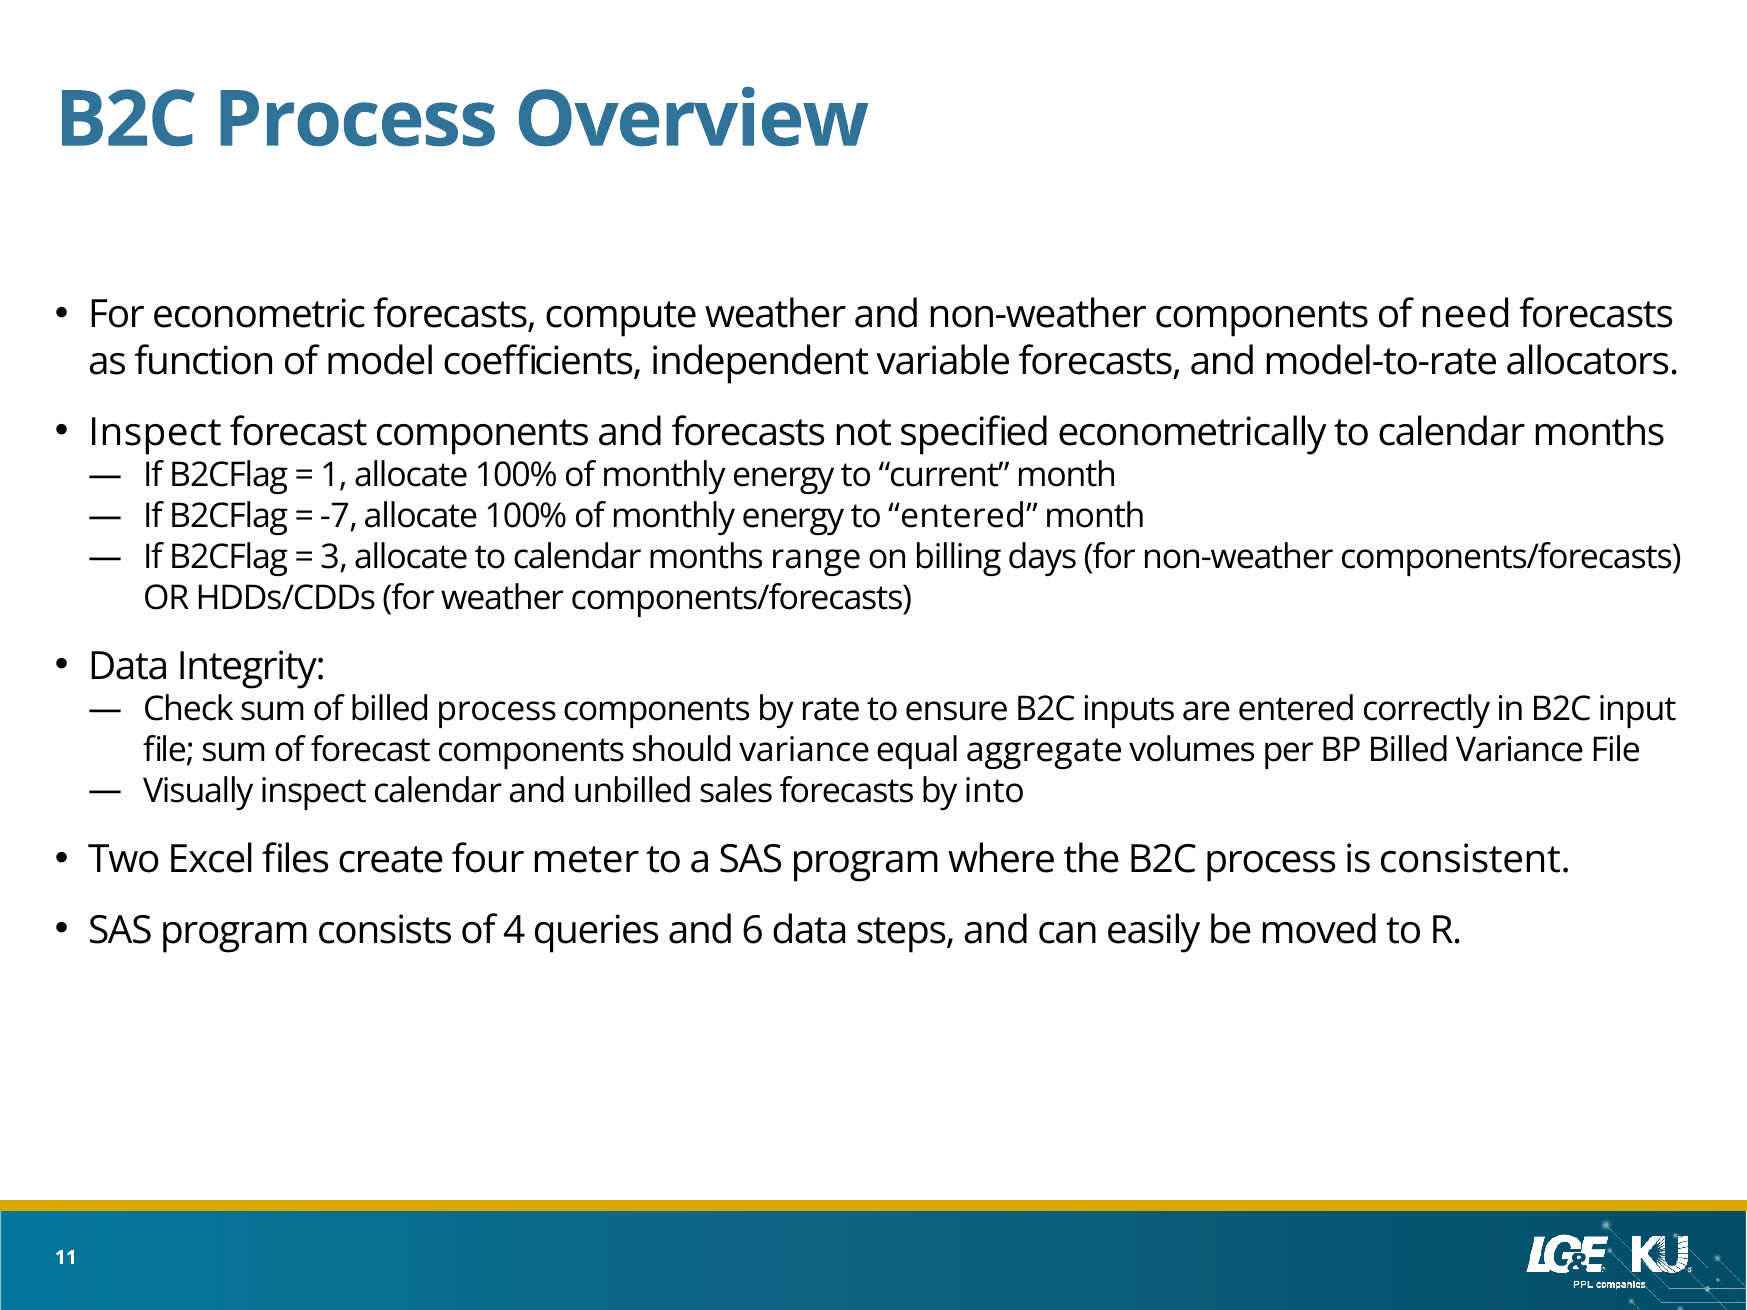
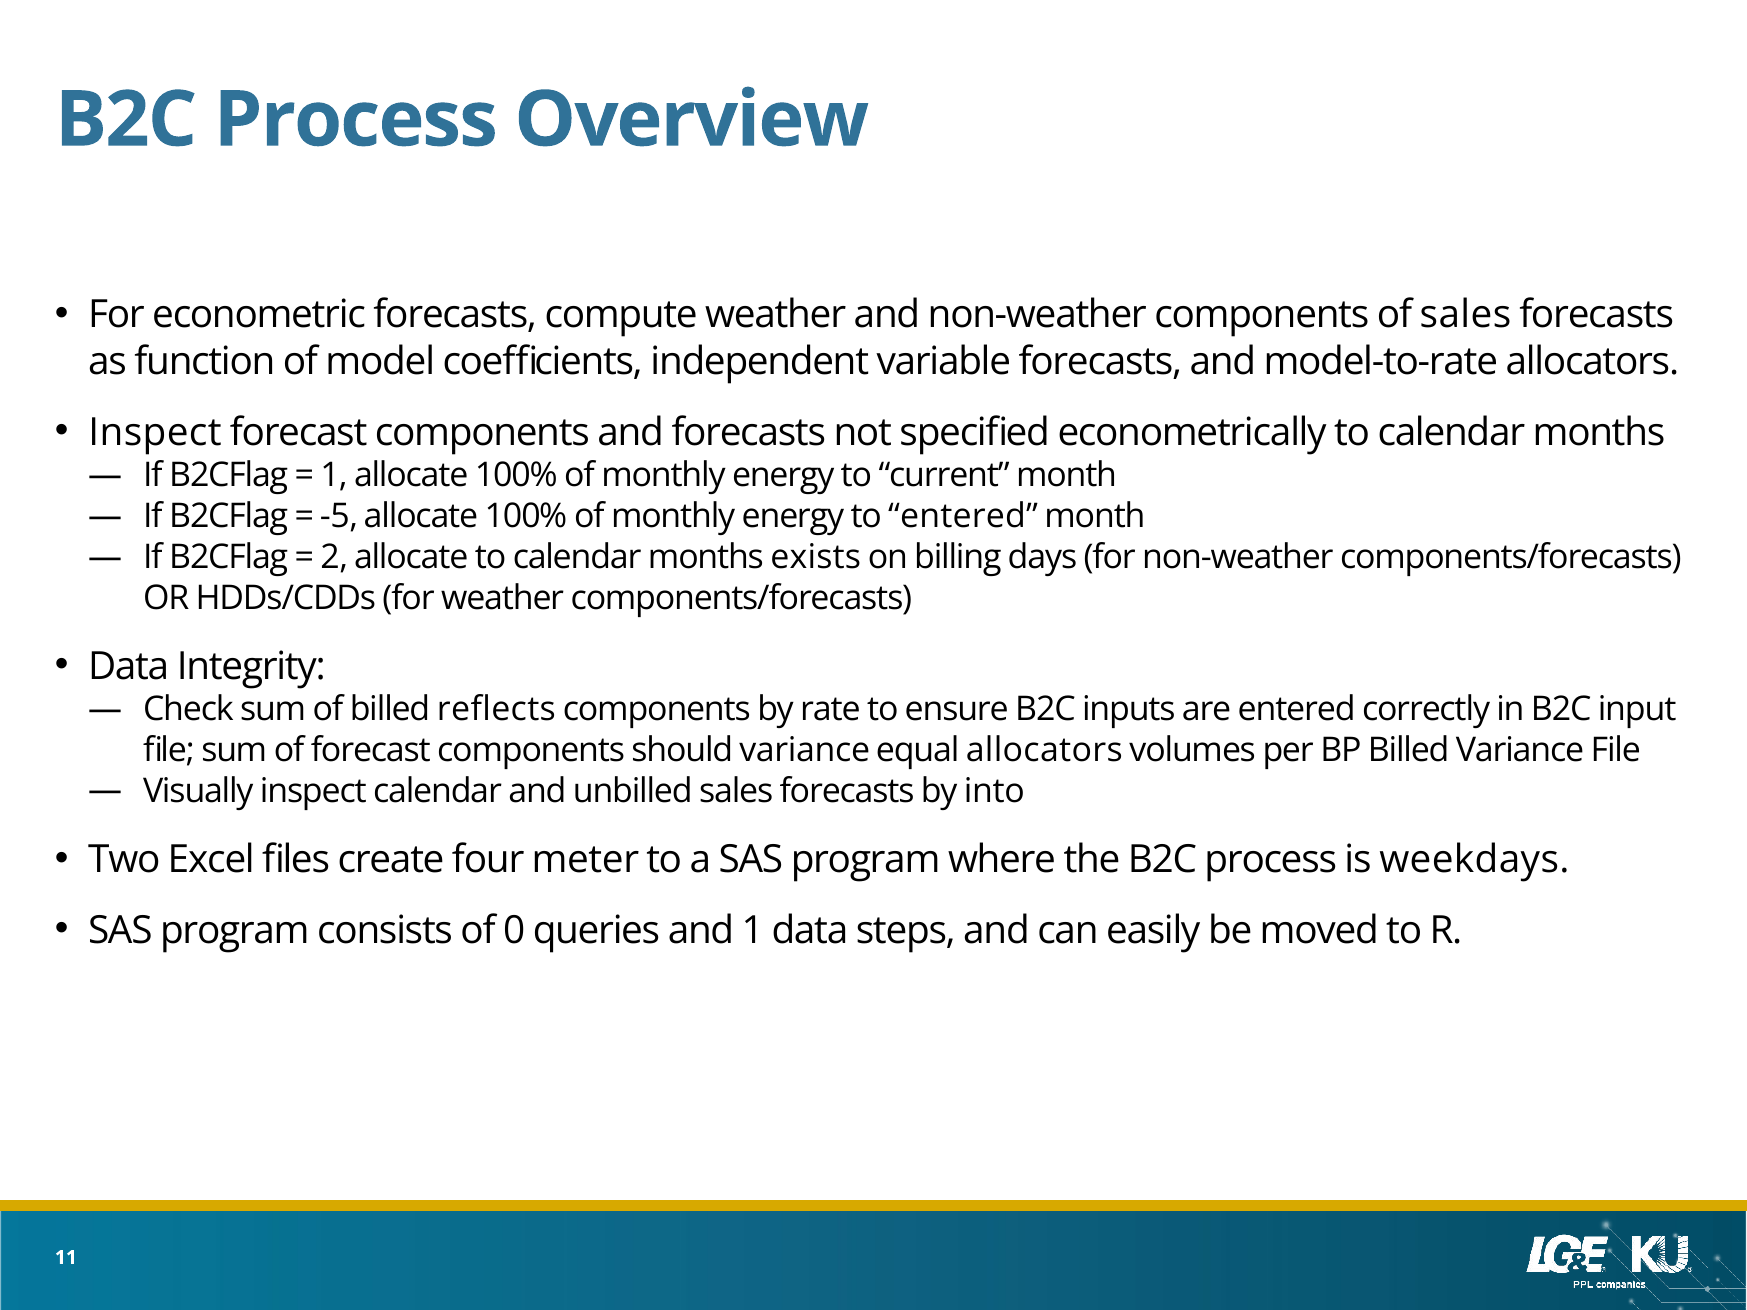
of need: need -> sales (1465, 315)
-7: -7 -> -5 (339, 517)
3: 3 -> 2 (334, 557)
range: range -> exists (816, 557)
billed process: process -> reflects (496, 710)
equal aggregate: aggregate -> allocators (1044, 751)
consistent: consistent -> weekdays (1474, 860)
4: 4 -> 0 (514, 931)
and 6: 6 -> 1 (753, 931)
